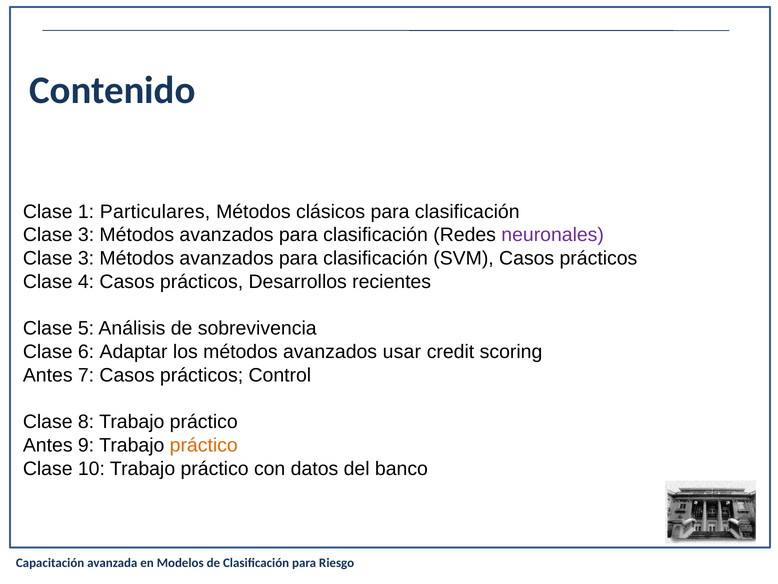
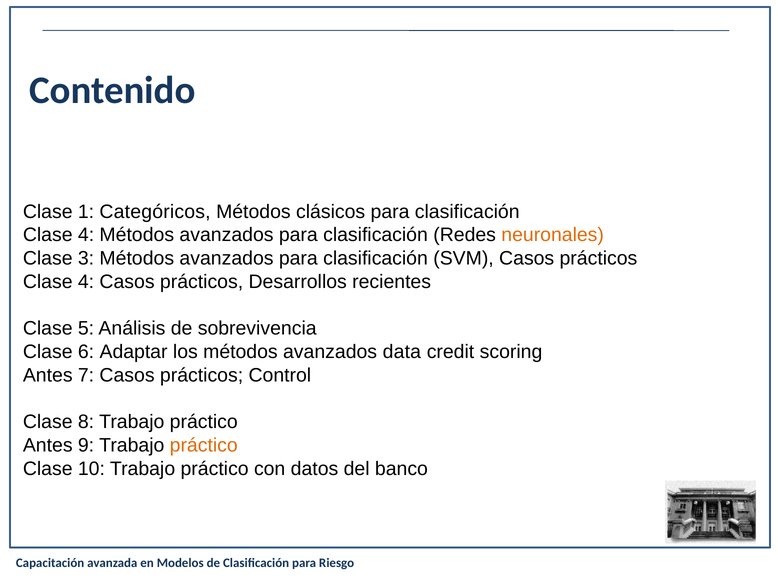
Particulares: Particulares -> Categóricos (155, 211)
3: 3 -> 4 (86, 235)
neuronales colour: purple -> orange (553, 235)
usar: usar -> data (402, 351)
